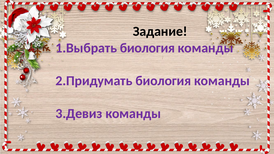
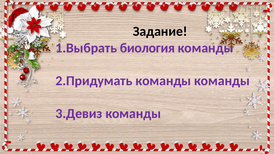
2.Придумать биология: биология -> команды (163, 81)
